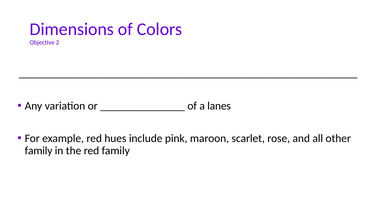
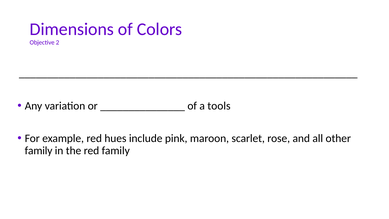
lanes: lanes -> tools (219, 106)
